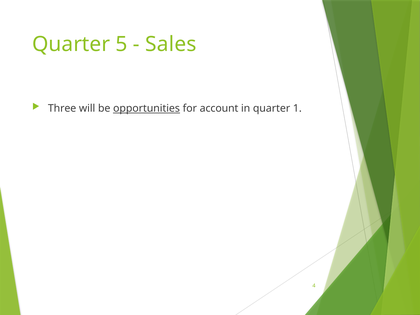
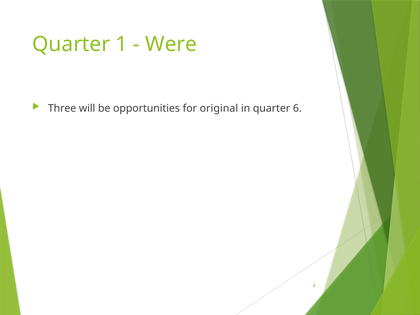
5: 5 -> 1 (122, 44)
Sales: Sales -> Were (171, 44)
opportunities underline: present -> none (147, 108)
account: account -> original (219, 108)
1: 1 -> 6 (297, 108)
